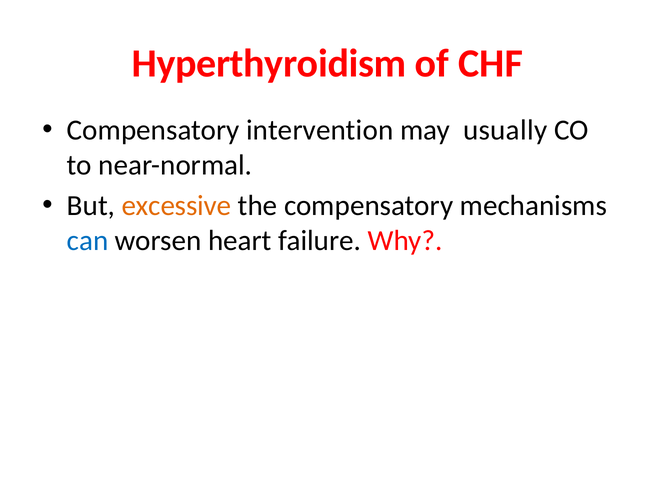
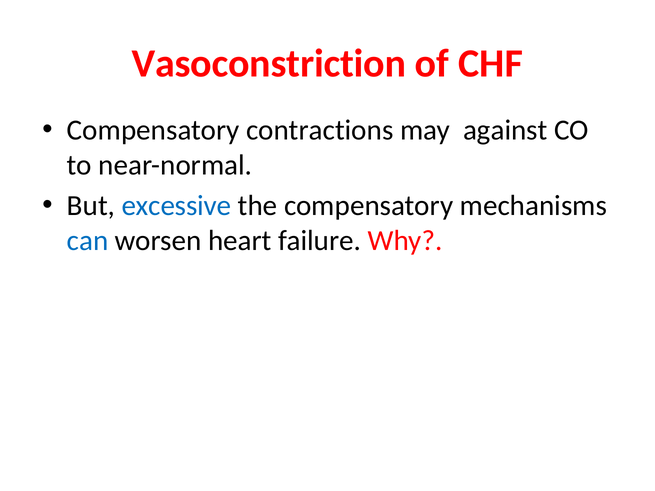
Hyperthyroidism: Hyperthyroidism -> Vasoconstriction (269, 63)
intervention: intervention -> contractions (320, 130)
usually: usually -> against (505, 130)
excessive colour: orange -> blue (177, 206)
